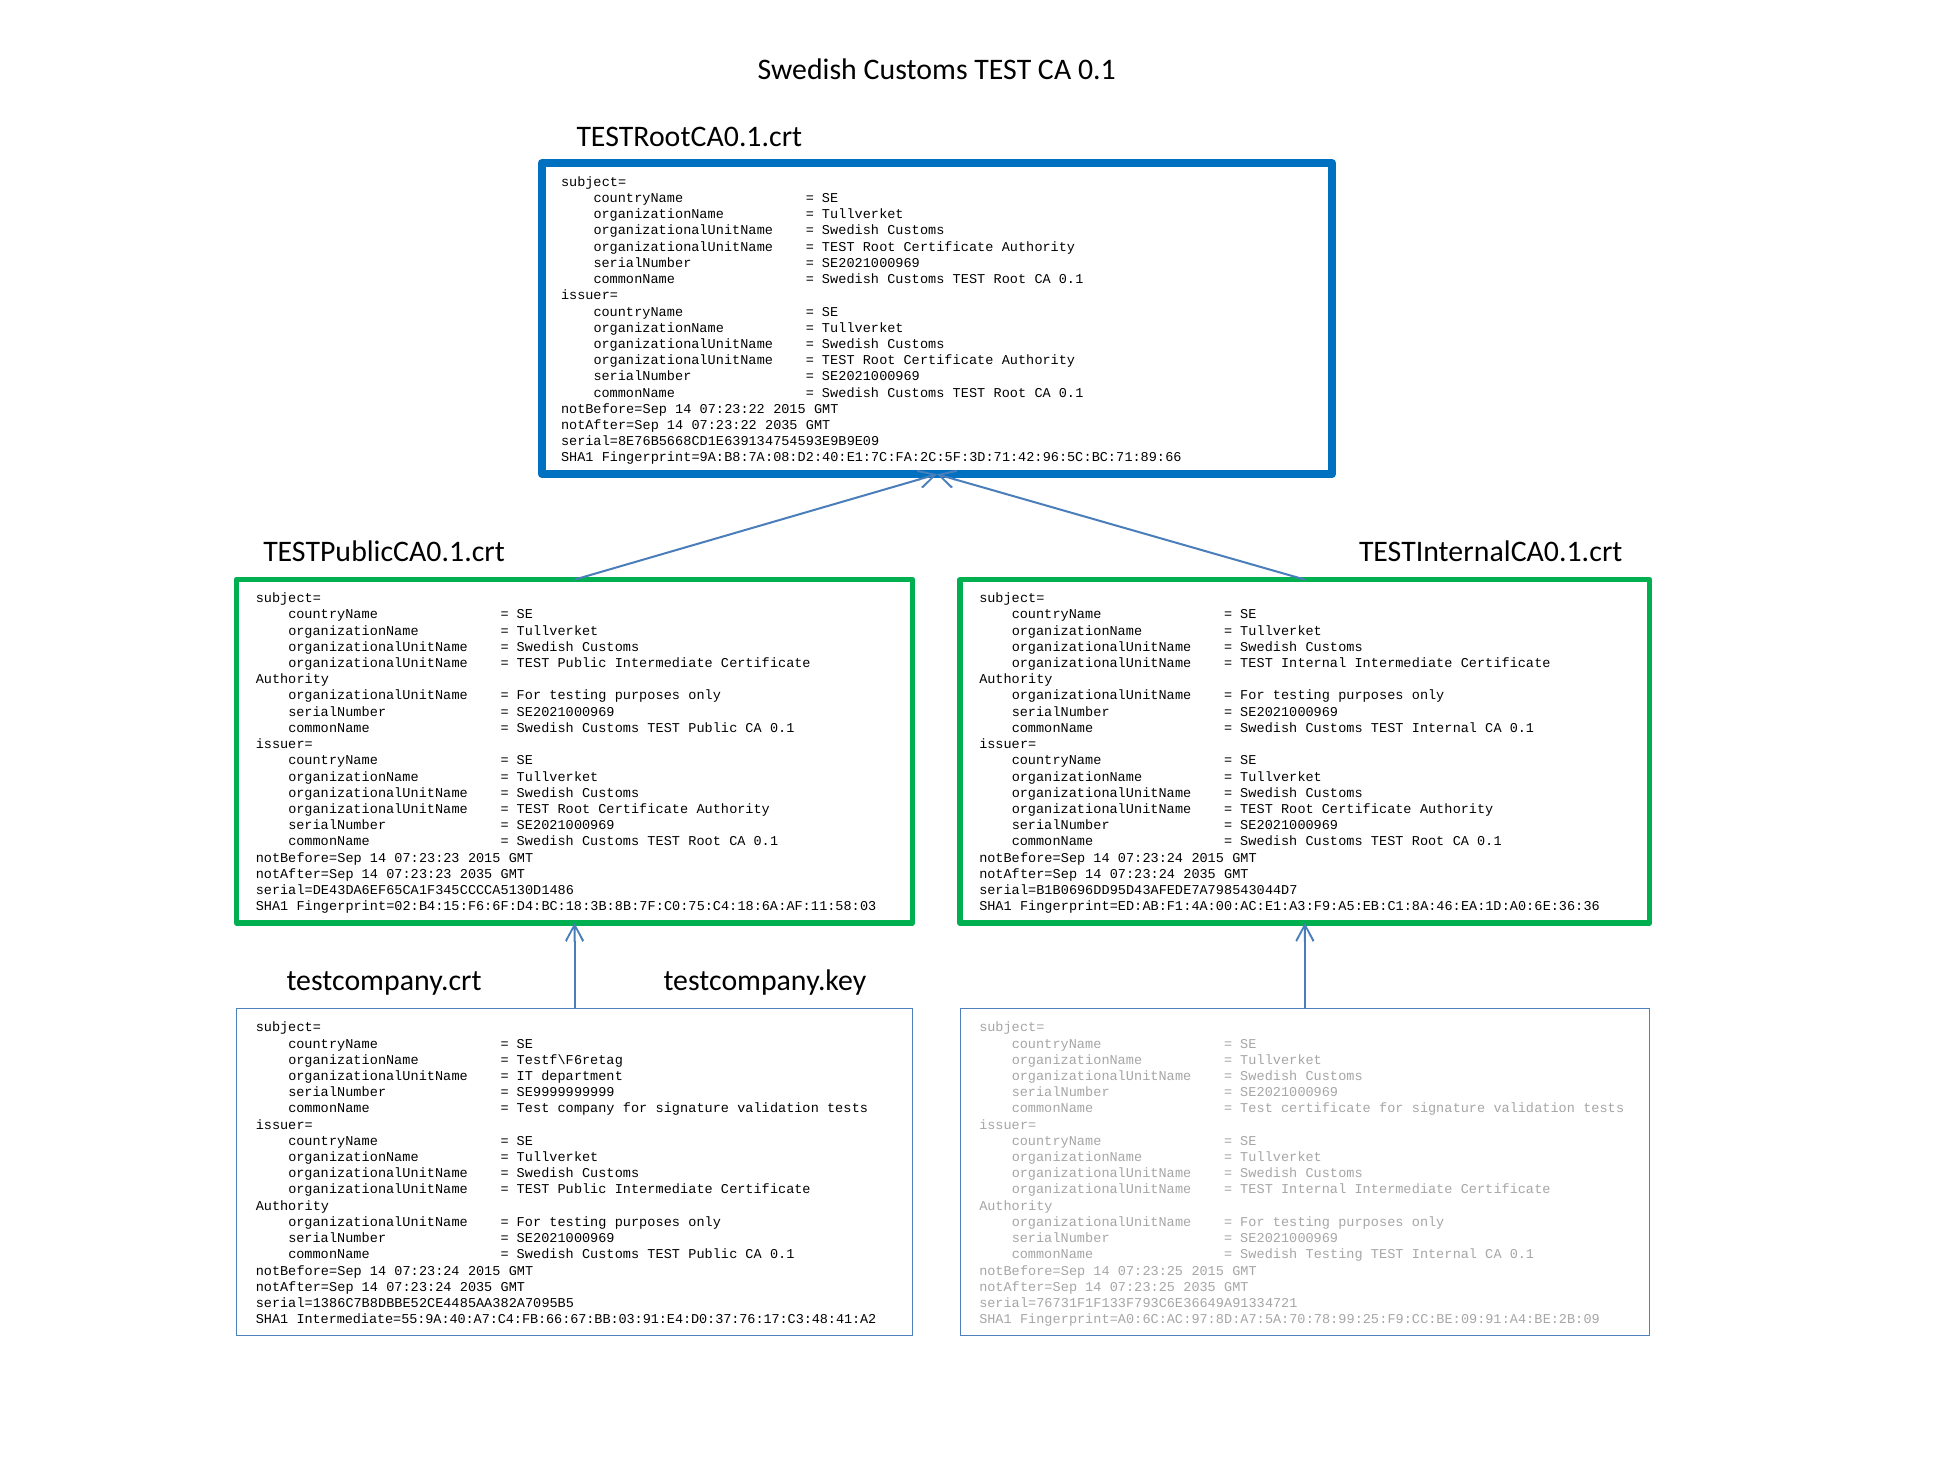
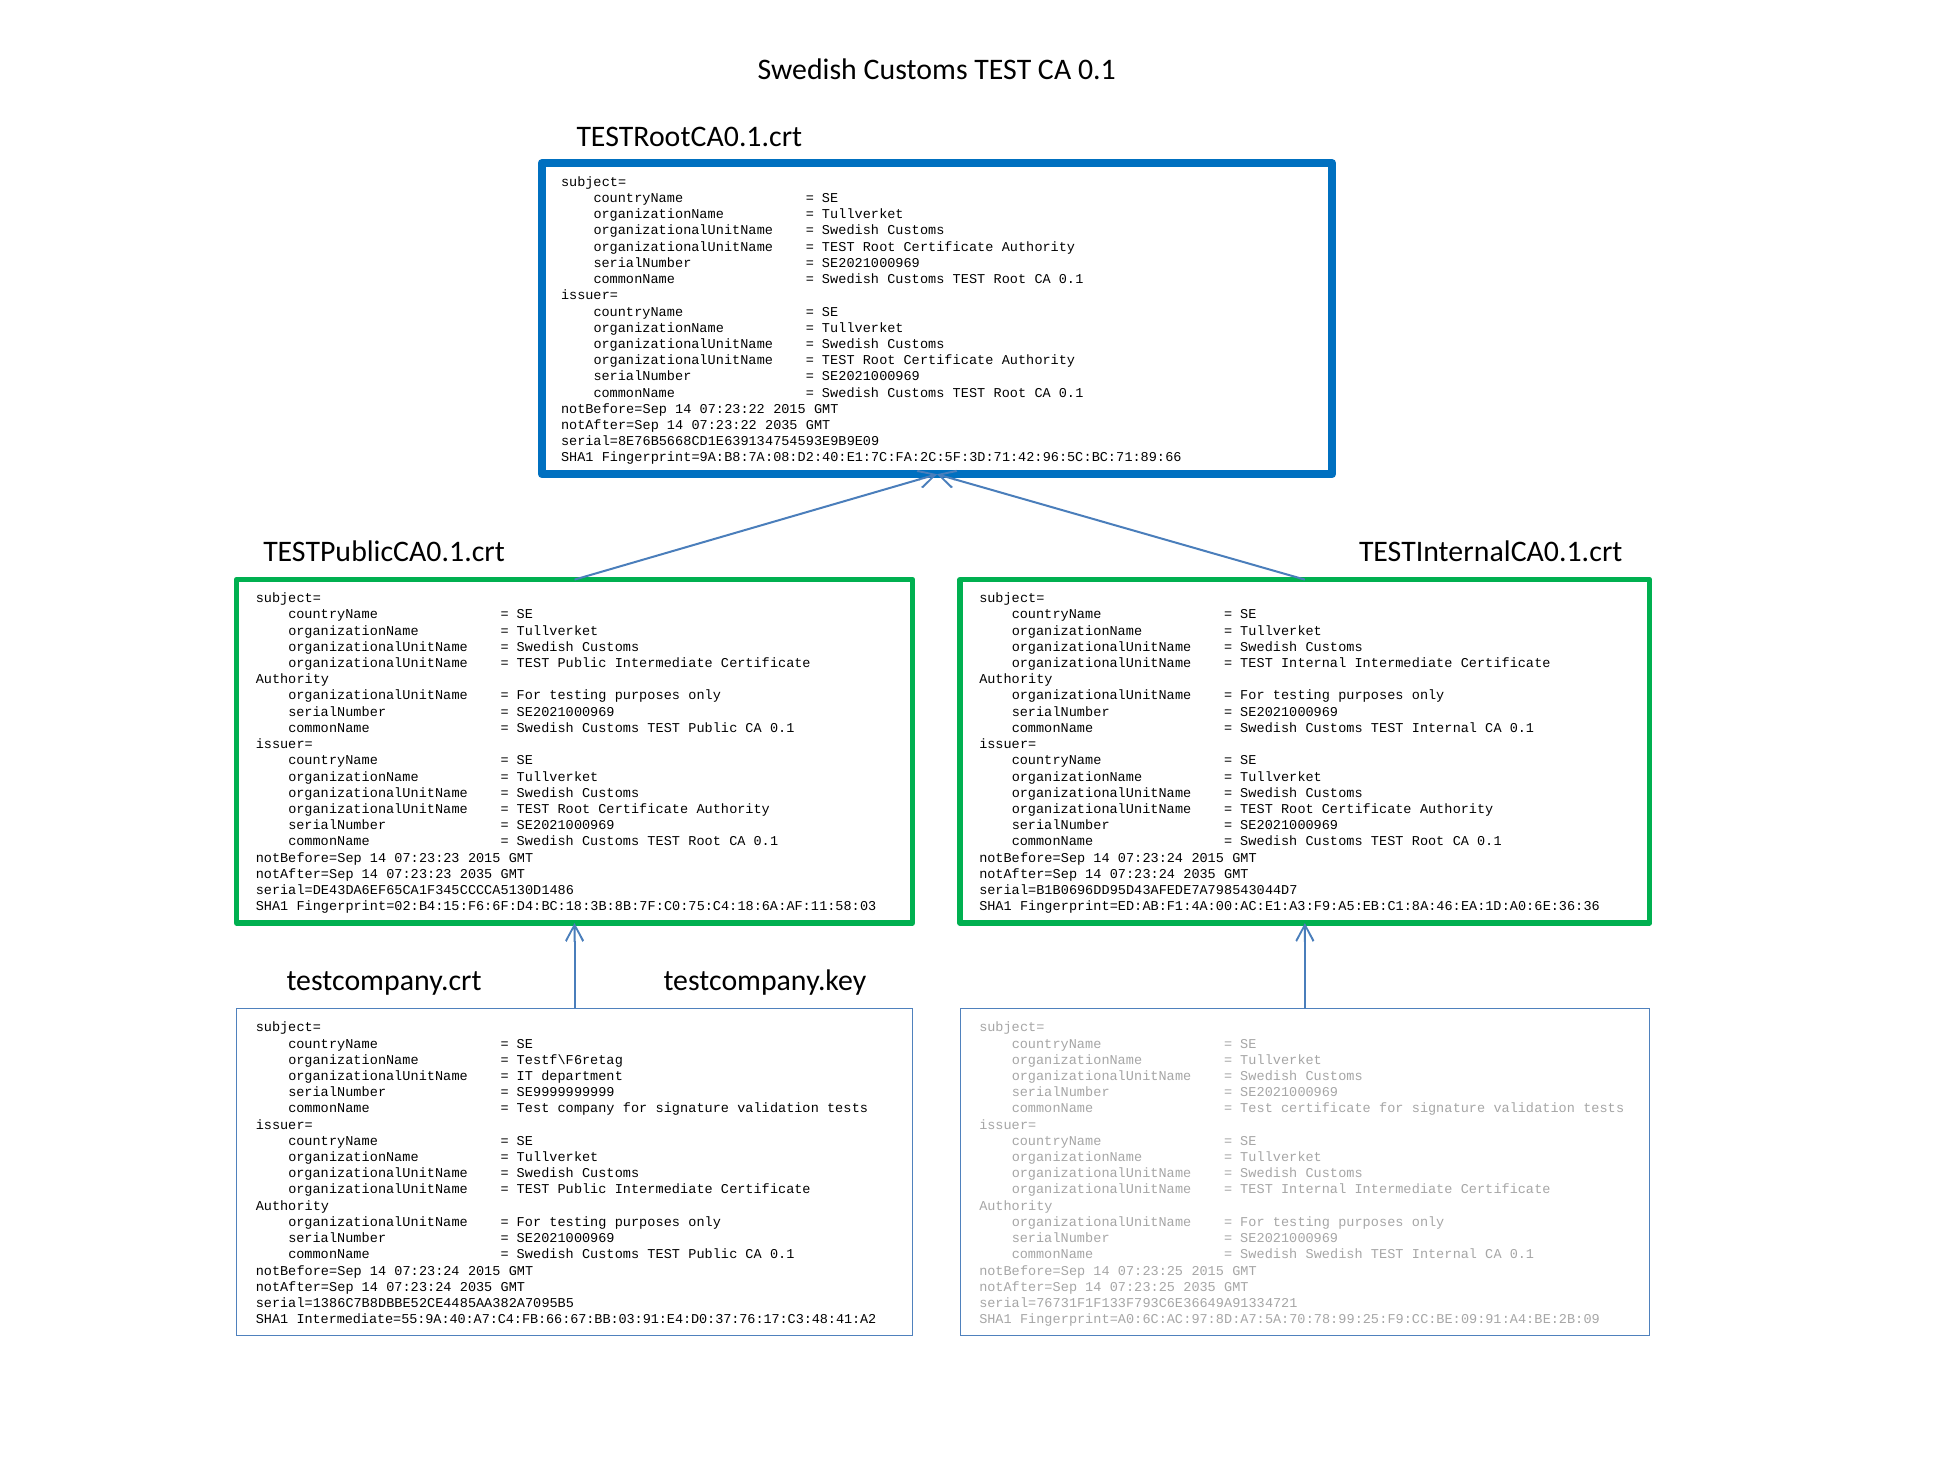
Swedish Testing: Testing -> Swedish (1334, 1254)
